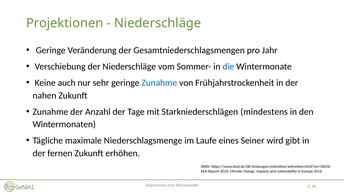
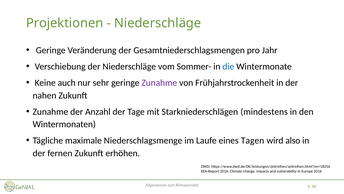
Zunahme colour: blue -> purple (159, 83)
Seiner: Seiner -> Tagen (253, 140)
gibt: gibt -> also (293, 140)
